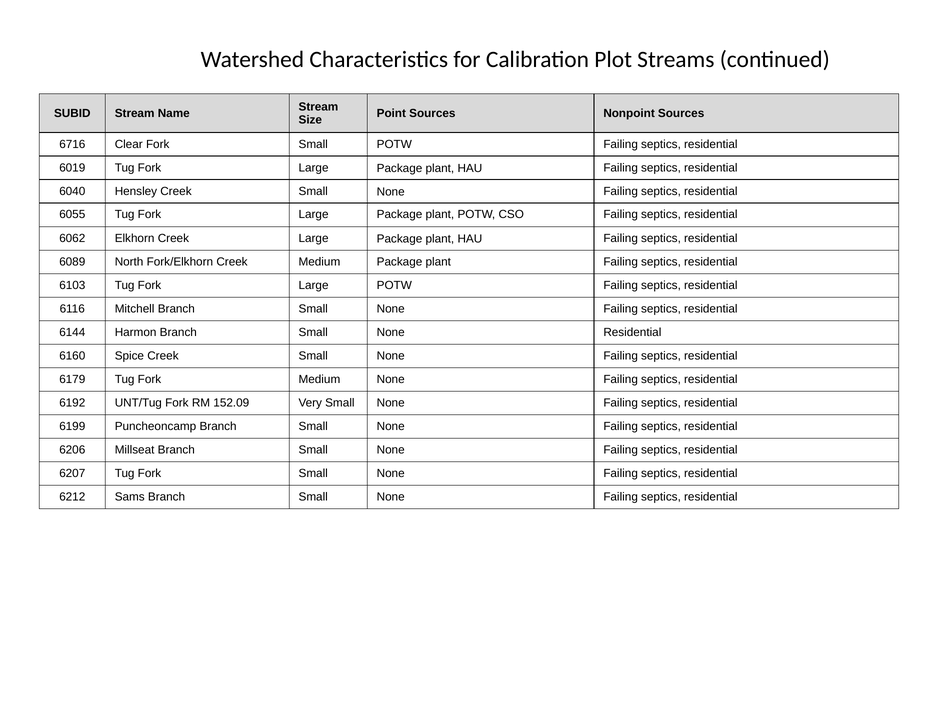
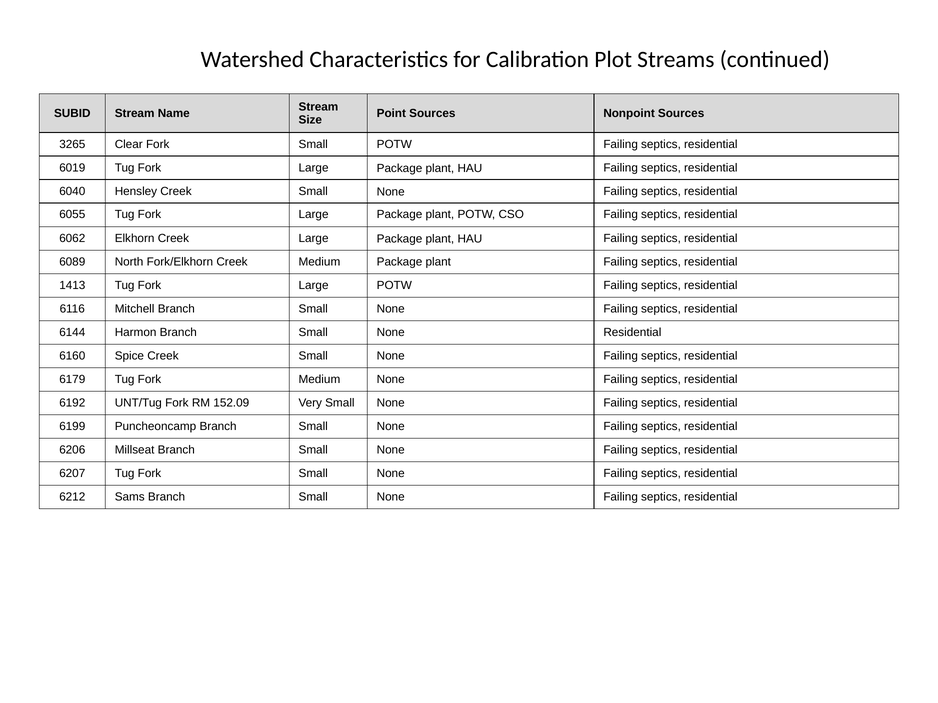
6716: 6716 -> 3265 (72, 145)
6103: 6103 -> 1413 (72, 286)
